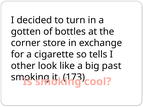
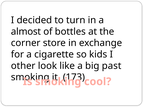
gotten: gotten -> almost (26, 32)
tells: tells -> kids (98, 54)
